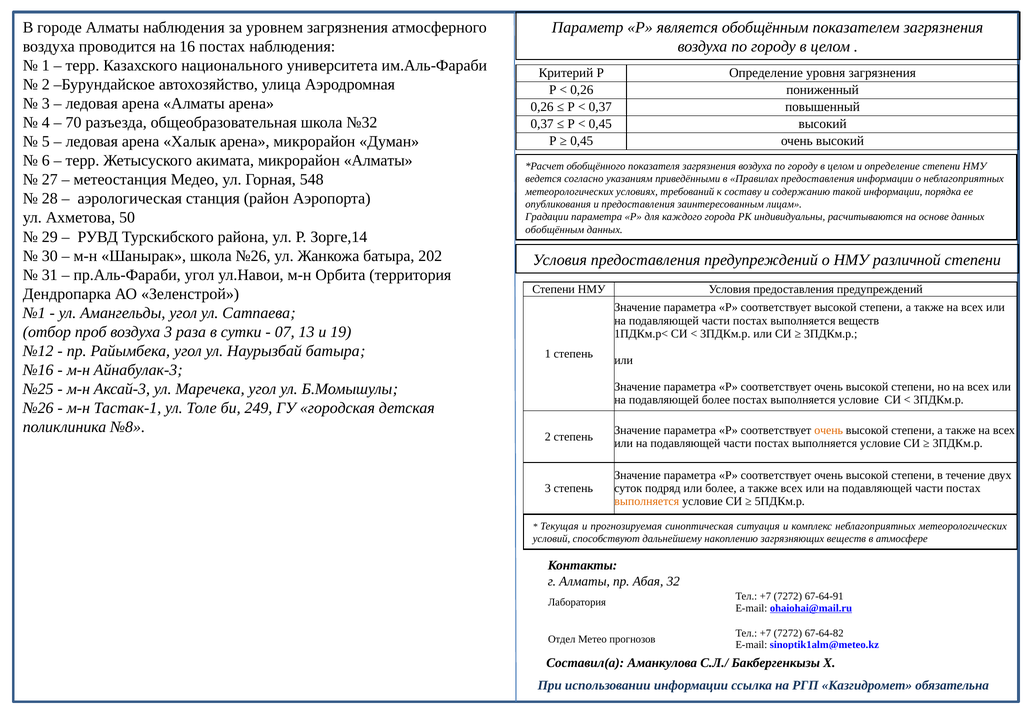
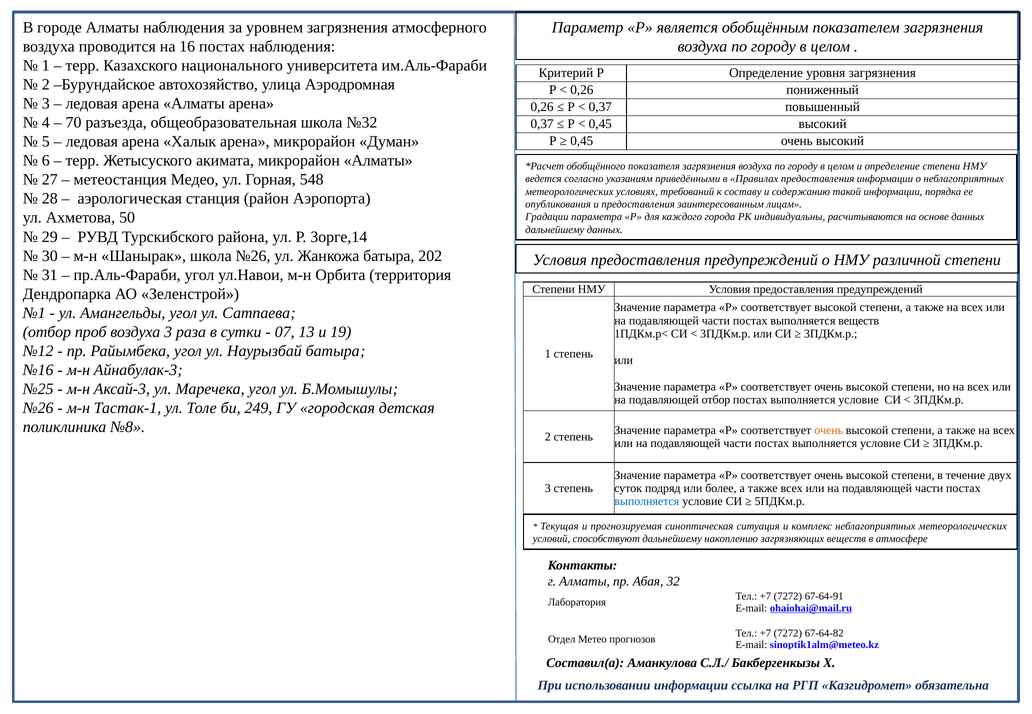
обобщённым: обобщённым -> дальнейшему (555, 230)
подавляющей более: более -> отбор (716, 400)
выполняется colour: orange -> blue (647, 502)
